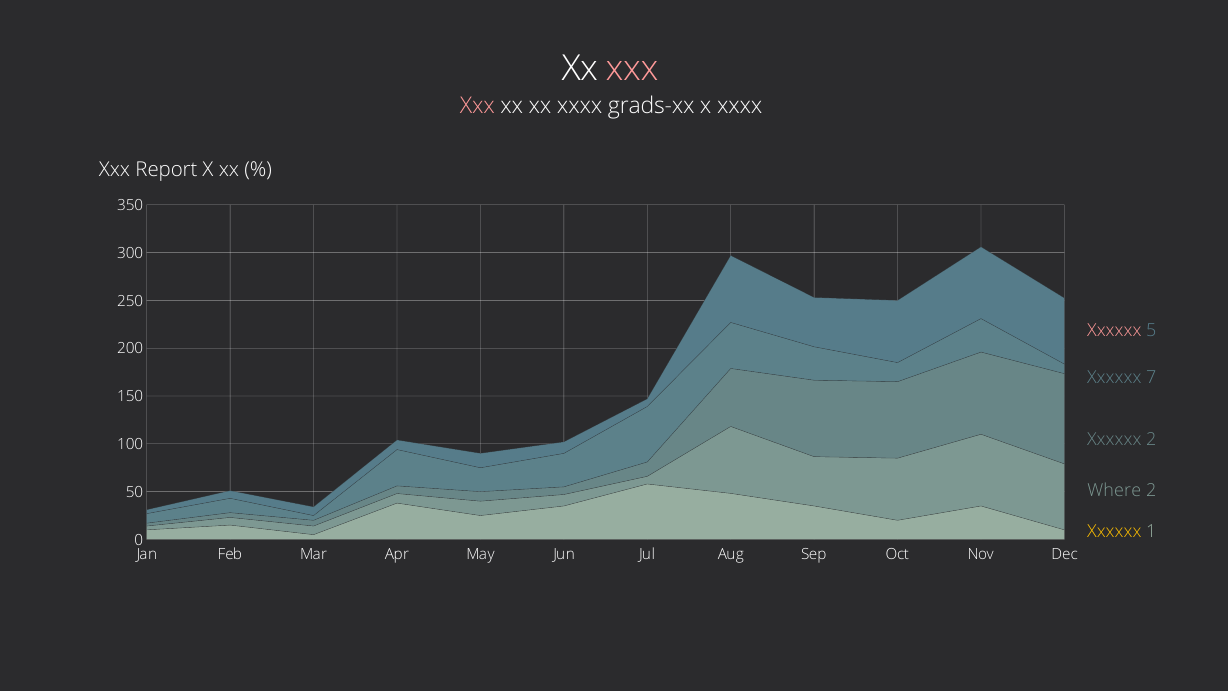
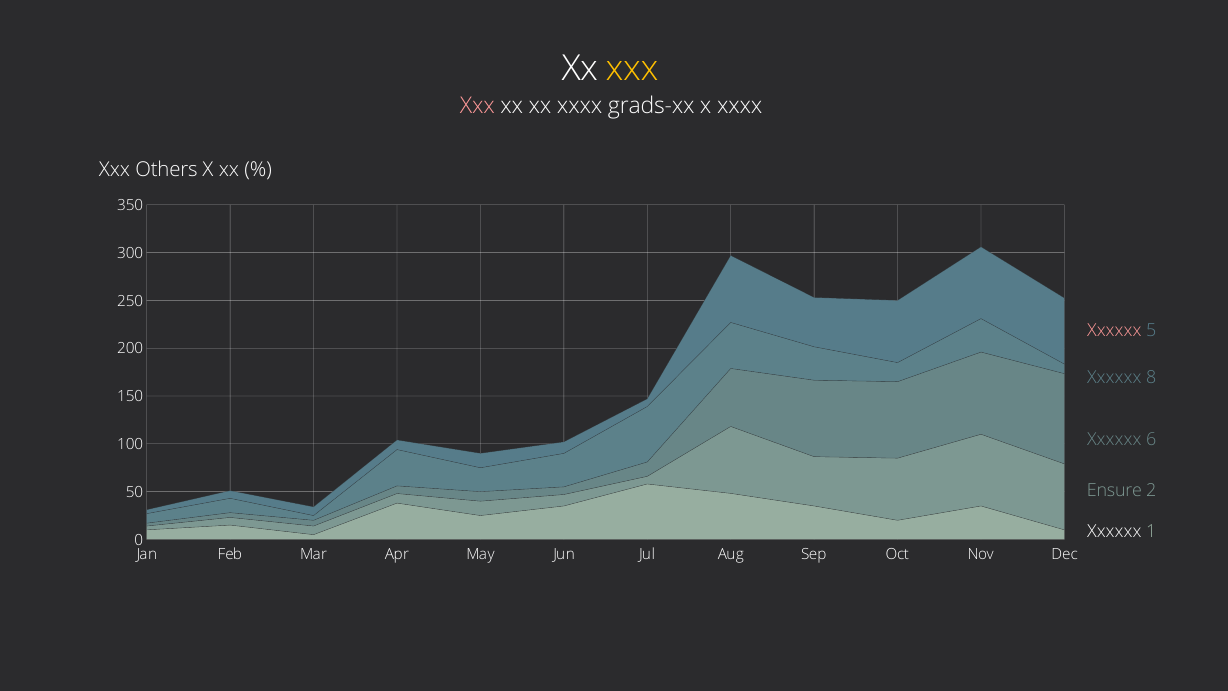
xxx colour: pink -> yellow (632, 69)
Report: Report -> Others (166, 170)
7: 7 -> 8 (1151, 378)
Xxxxxx 2: 2 -> 6 (1151, 439)
Where: Where -> Ensure (1114, 490)
Xxxxxx colour: yellow -> white (1114, 531)
